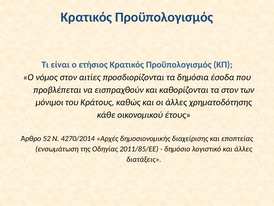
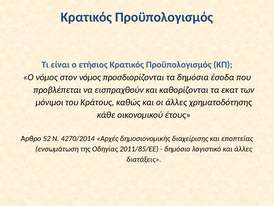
στον αιτίες: αιτίες -> νόμος (90, 77)
τα στον: στον -> εκατ (230, 90)
